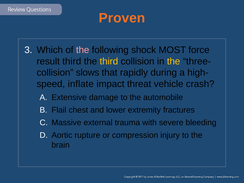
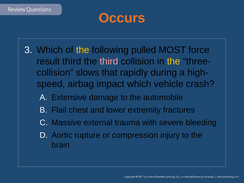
Proven: Proven -> Occurs (122, 18)
the colour: pink -> yellow (83, 50)
shock: shock -> pulled (144, 50)
third colour: yellow -> pink (109, 61)
inflate: inflate -> airbag (81, 84)
impact threat: threat -> which (139, 84)
